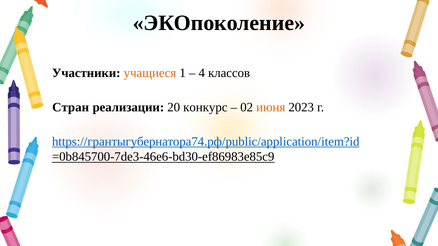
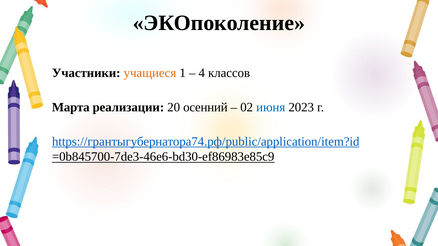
Стран: Стран -> Марта (71, 107)
конкурс: конкурс -> осенний (205, 107)
июня colour: orange -> blue (271, 107)
